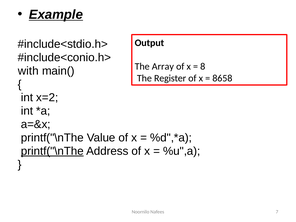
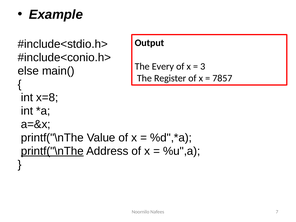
Example underline: present -> none (56, 15)
Array: Array -> Every (163, 66)
8: 8 -> 3 (203, 66)
with: with -> else (28, 71)
8658: 8658 -> 7857 (222, 78)
x=2: x=2 -> x=8 (47, 98)
